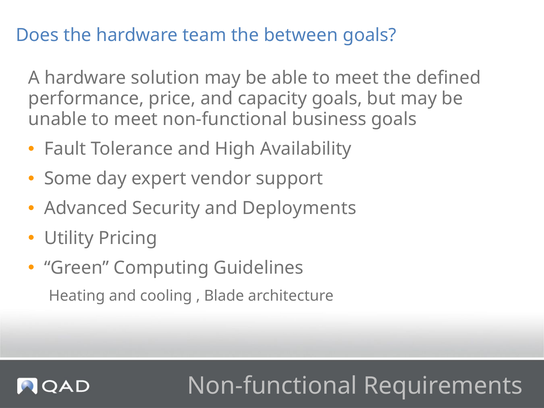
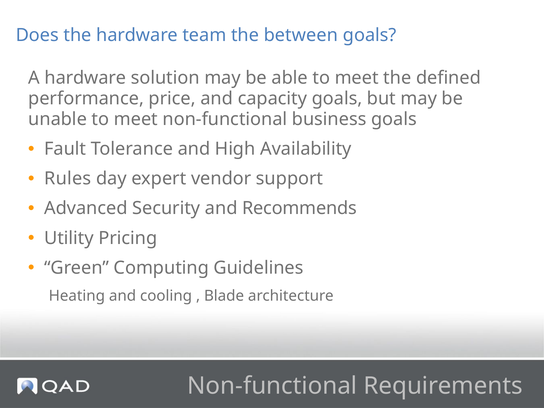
Some: Some -> Rules (68, 179)
Deployments: Deployments -> Recommends (299, 208)
